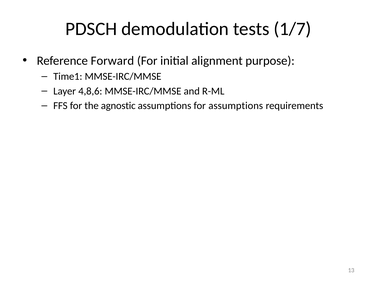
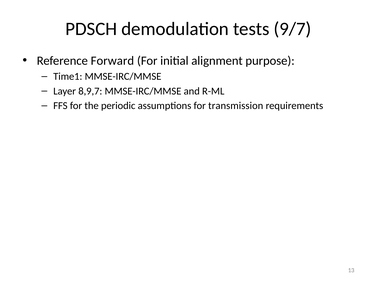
1/7: 1/7 -> 9/7 (293, 29)
4,8,6: 4,8,6 -> 8,9,7 (90, 91)
agnostic: agnostic -> periodic (118, 106)
for assumptions: assumptions -> transmission (236, 106)
